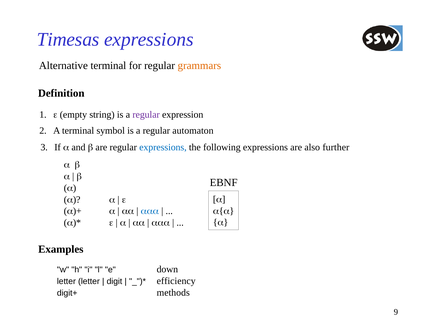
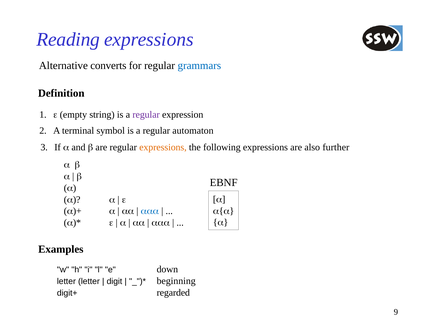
Timesas: Timesas -> Reading (68, 39)
Alternative terminal: terminal -> converts (108, 66)
grammars colour: orange -> blue (199, 66)
expressions colour: blue -> orange (163, 147)
efficiency: efficiency -> beginning (176, 281)
methods: methods -> regarded (173, 293)
